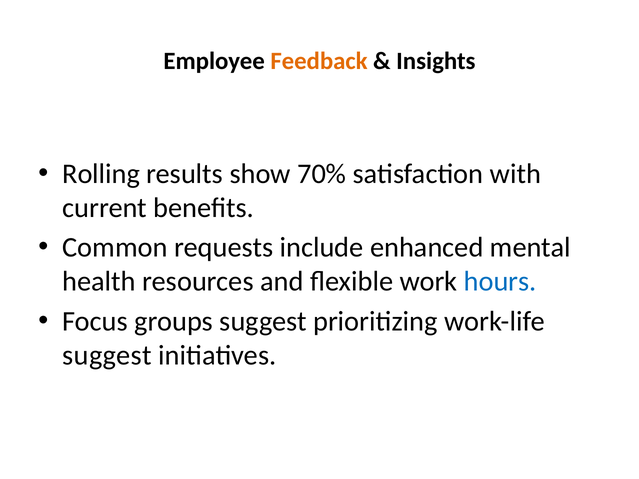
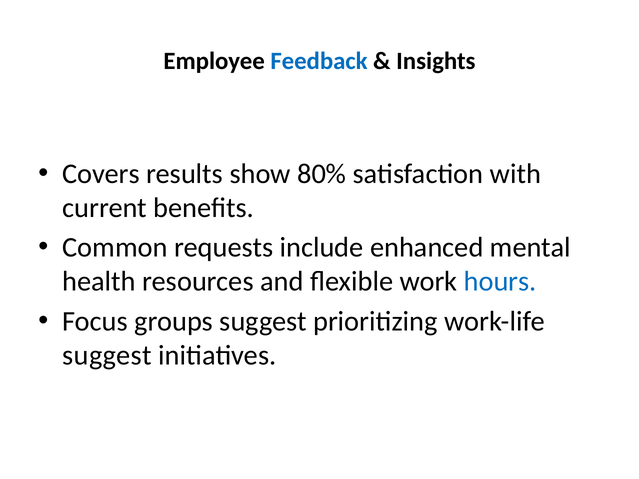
Feedback colour: orange -> blue (319, 61)
Rolling: Rolling -> Covers (101, 174)
70%: 70% -> 80% (322, 174)
